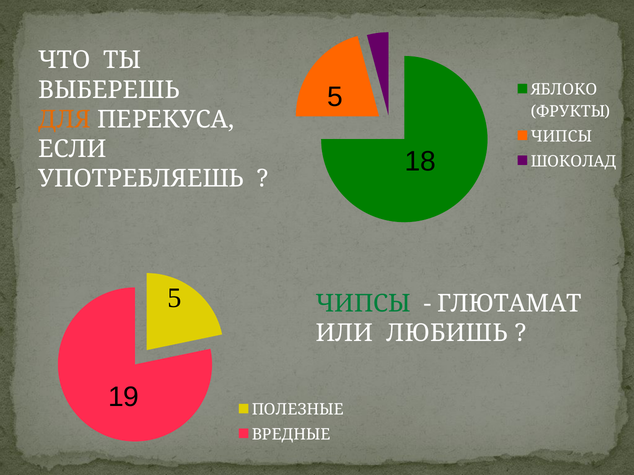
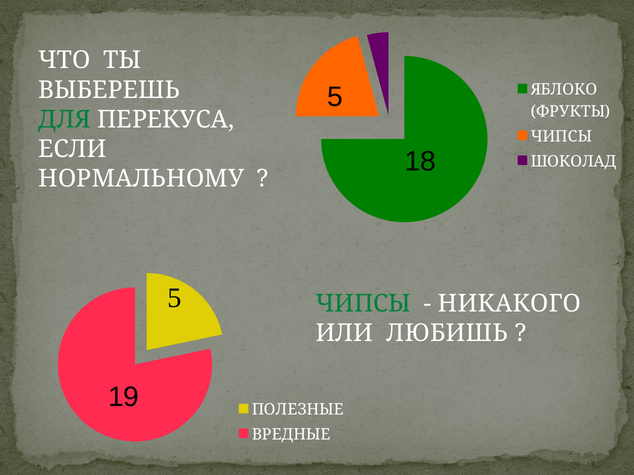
ДЛЯ colour: orange -> green (65, 120)
УПОТРЕБЛЯЕШЬ: УПОТРЕБЛЯЕШЬ -> НОРМАЛЬНОМУ (141, 179)
ГЛЮТАМАТ: ГЛЮТАМАТ -> НИКАКОГО (509, 304)
